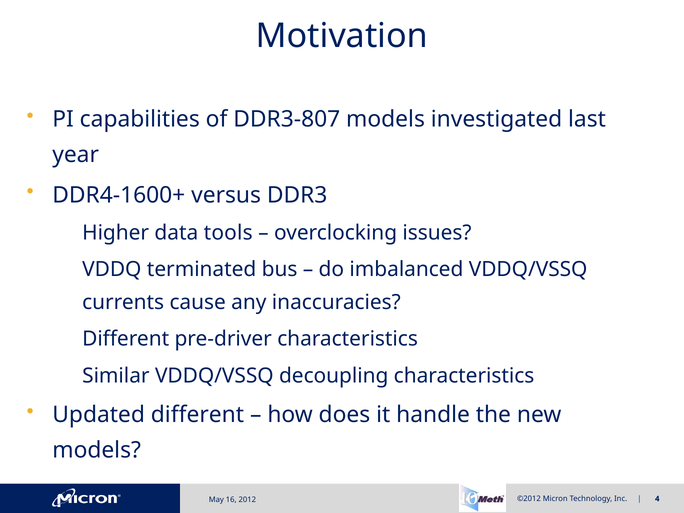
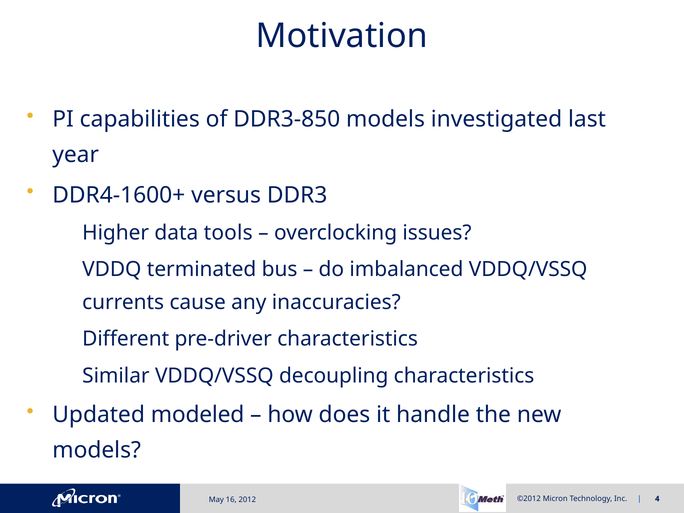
DDR3-807: DDR3-807 -> DDR3-850 (287, 119)
different: different -> modeled (198, 415)
